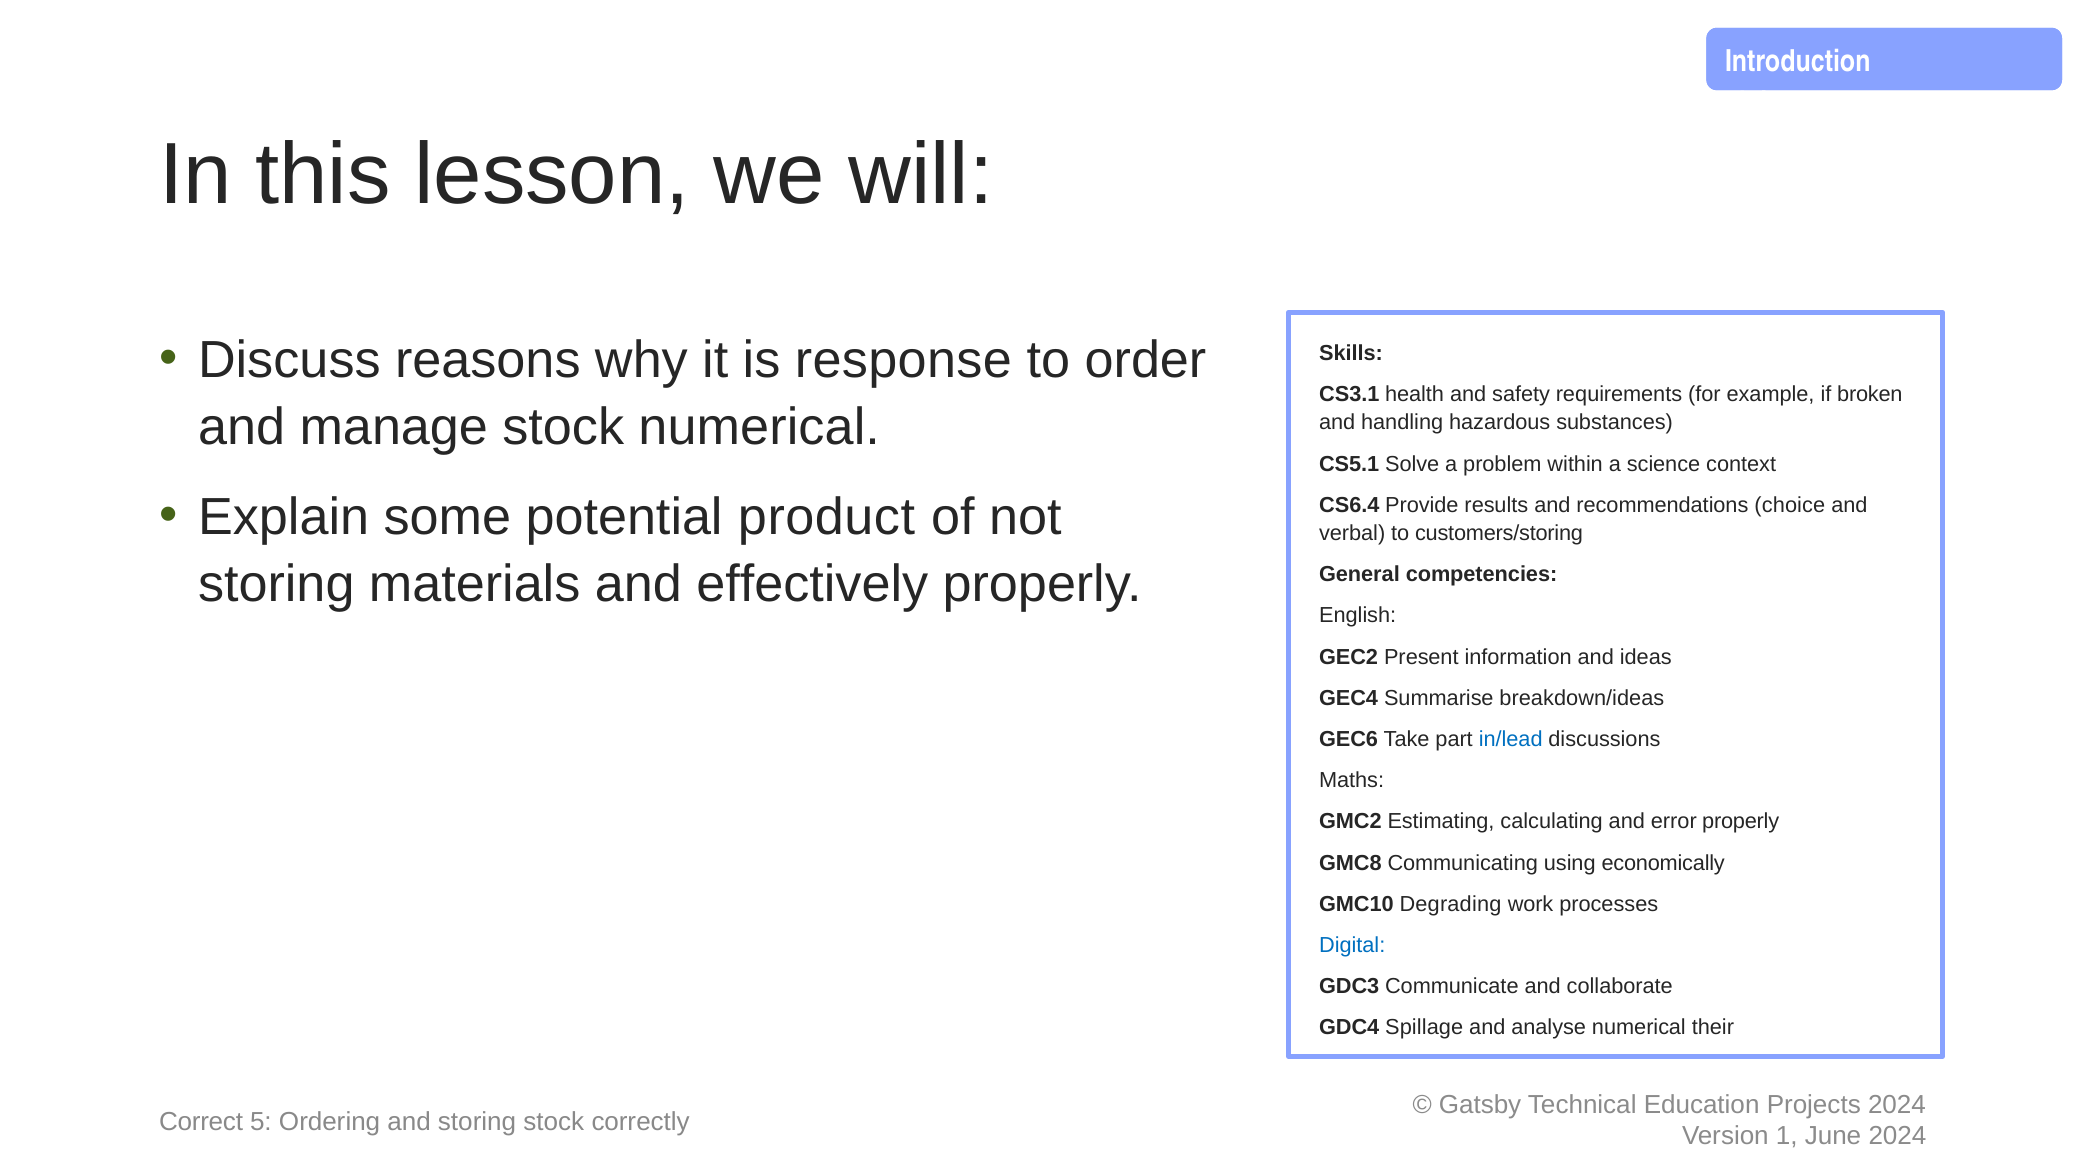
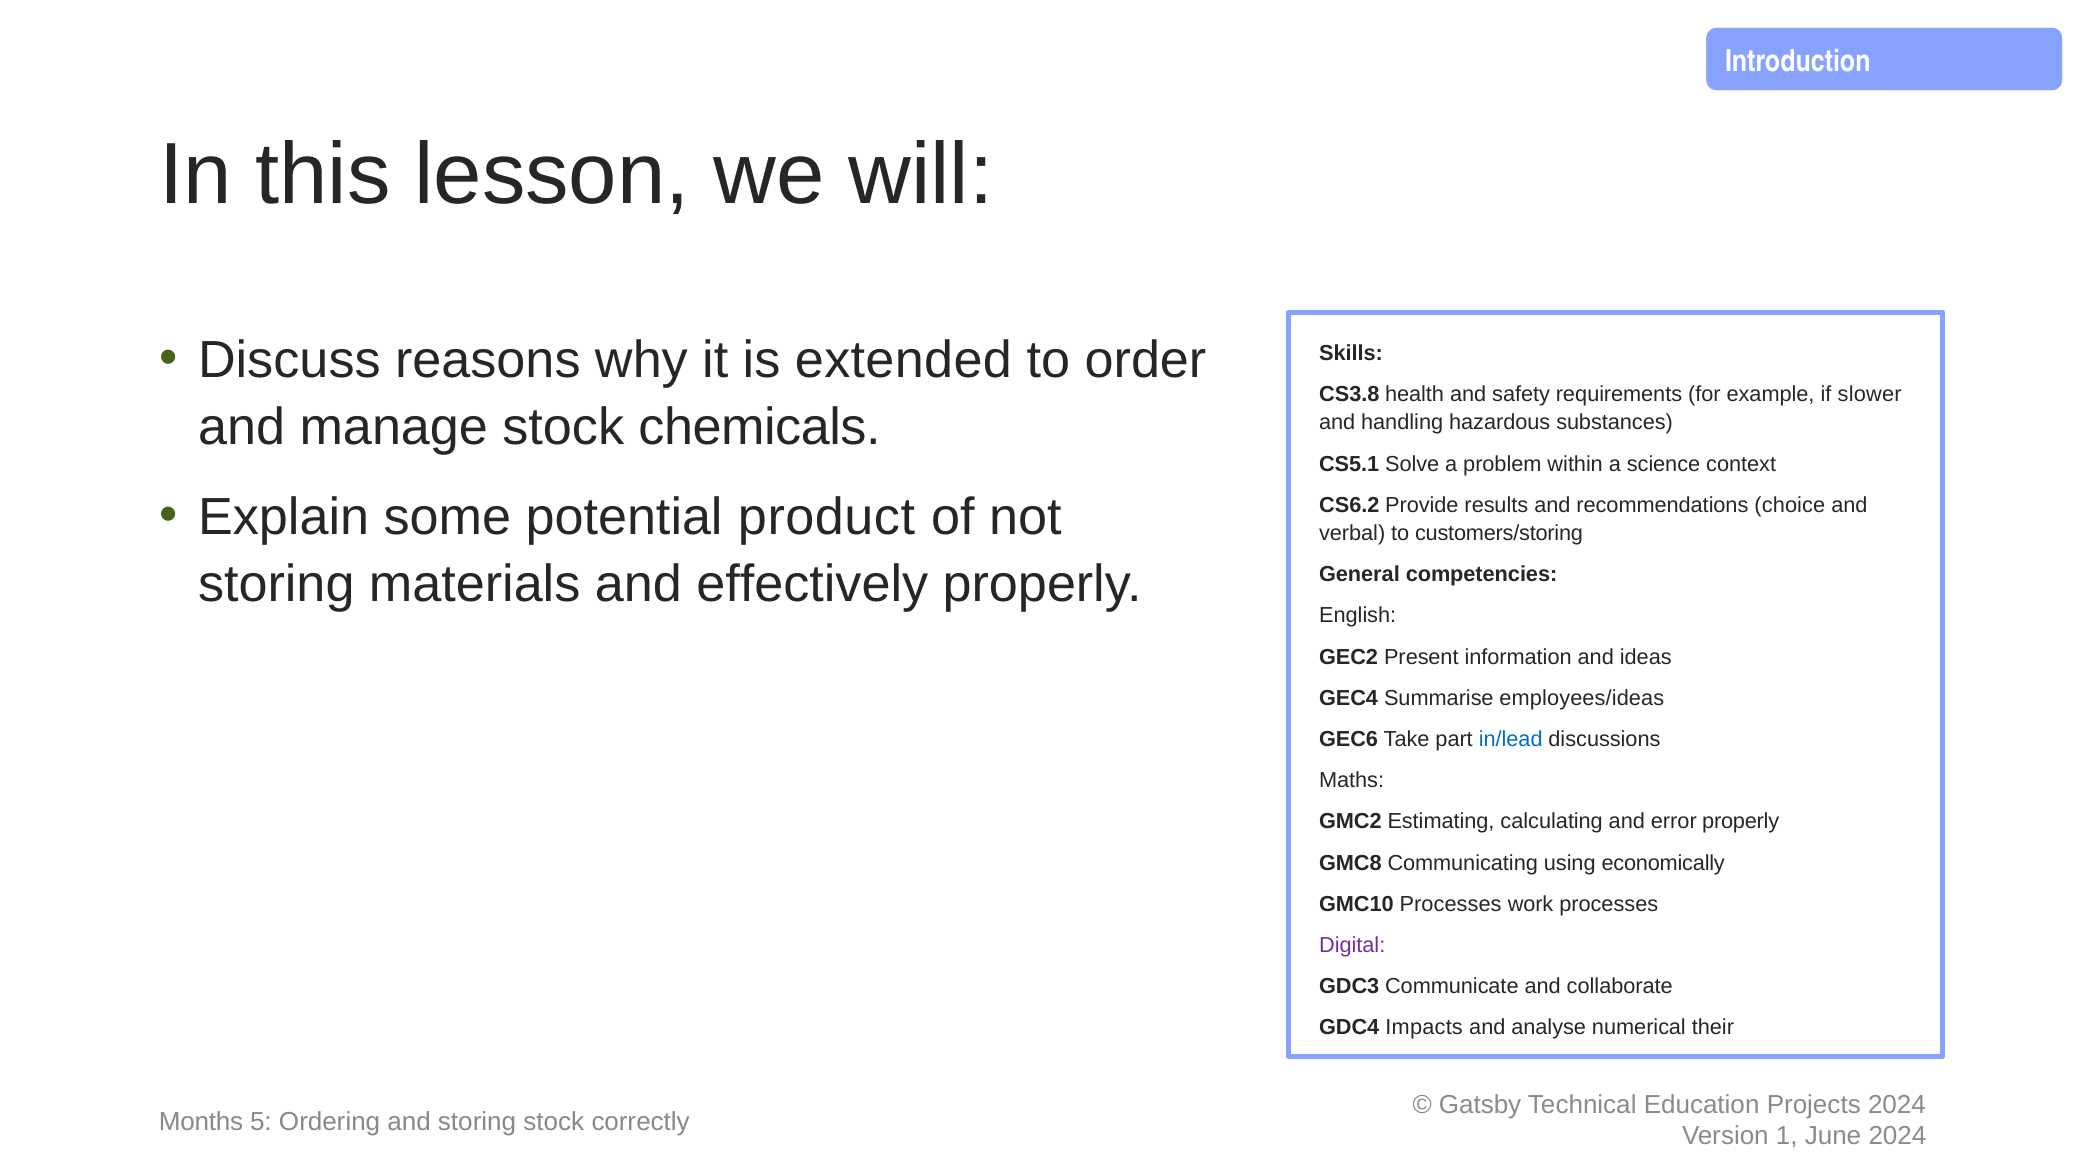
response: response -> extended (903, 360)
CS3.1: CS3.1 -> CS3.8 (1349, 395)
broken: broken -> slower (1870, 395)
stock numerical: numerical -> chemicals (759, 428)
CS6.4: CS6.4 -> CS6.2 (1349, 505)
breakdown/ideas: breakdown/ideas -> employees/ideas (1582, 698)
GMC10 Degrading: Degrading -> Processes (1451, 904)
Digital colour: blue -> purple (1352, 946)
Spillage: Spillage -> Impacts (1424, 1028)
Correct: Correct -> Months (201, 1122)
